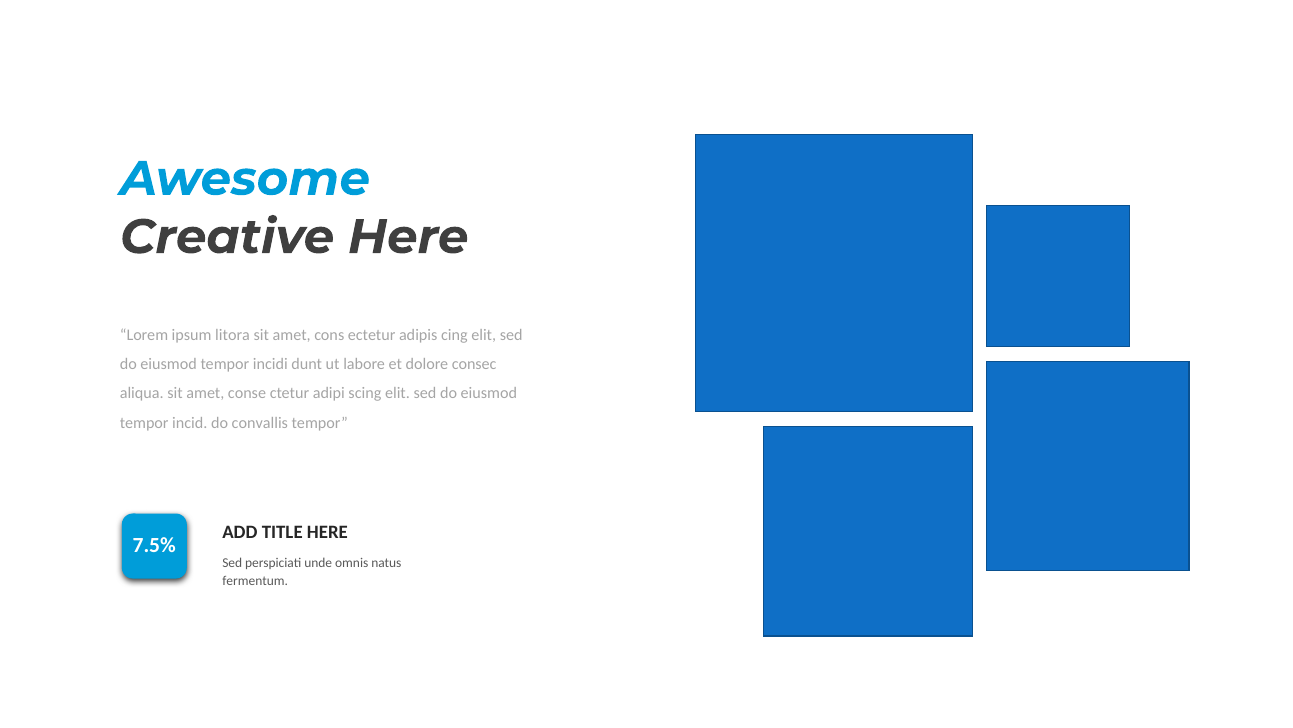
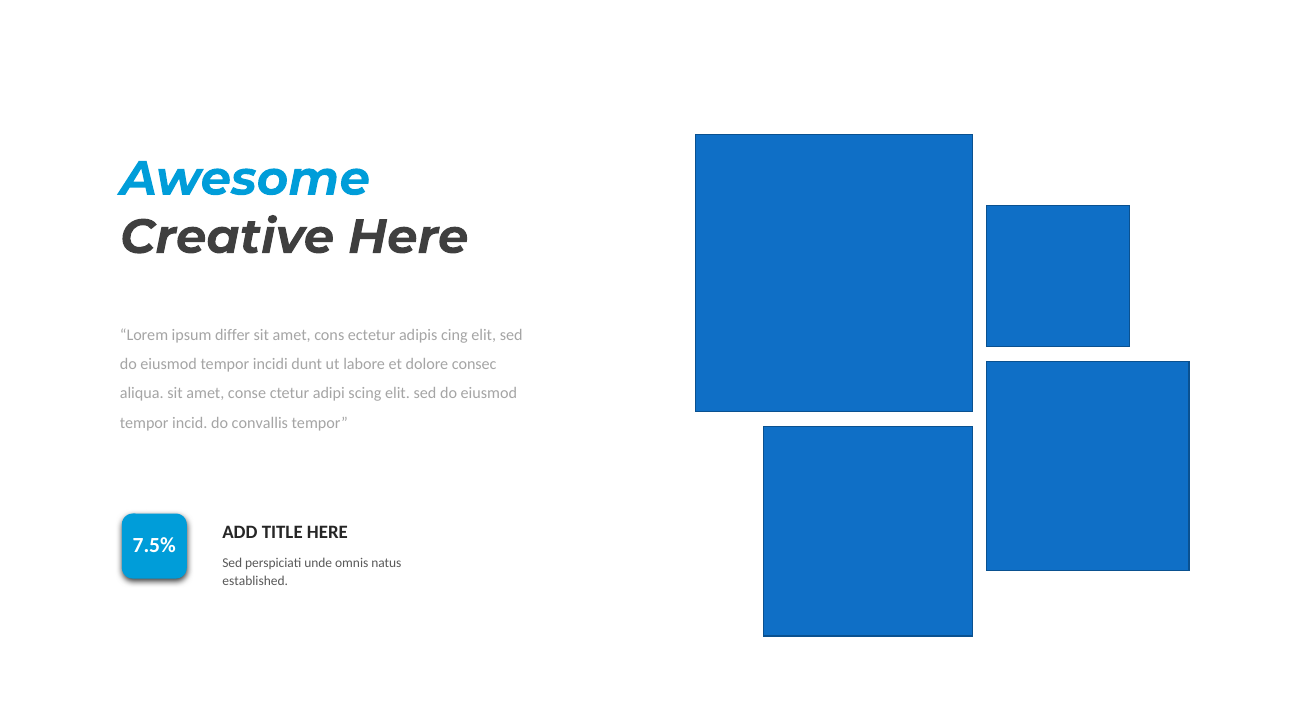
litora: litora -> differ (233, 335)
fermentum: fermentum -> established (255, 580)
